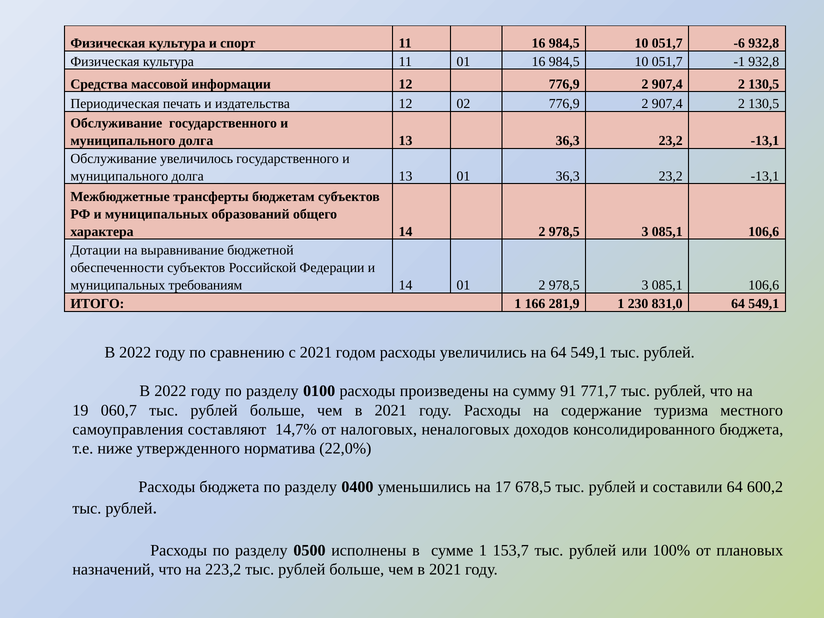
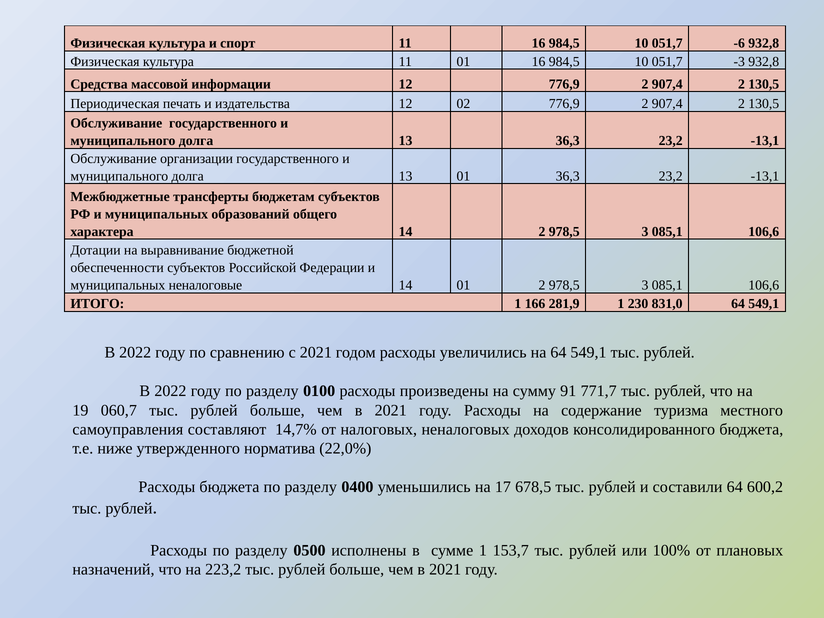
-1: -1 -> -3 (739, 62)
увеличилось: увеличилось -> организации (197, 159)
требованиям: требованиям -> неналоговые (205, 285)
